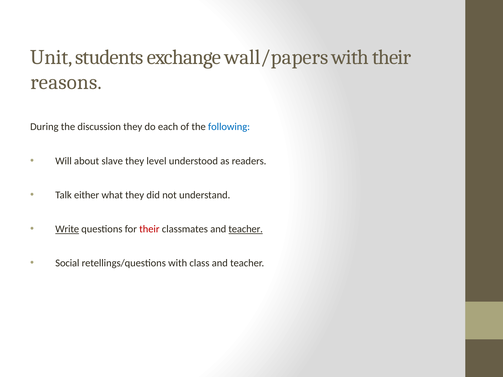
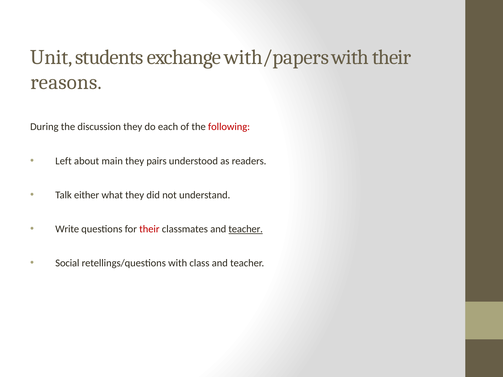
wall/papers: wall/papers -> with/papers (276, 57)
following colour: blue -> red (229, 127)
Will: Will -> Left (64, 161)
slave: slave -> main (112, 161)
level: level -> pairs (157, 161)
Write underline: present -> none (67, 229)
